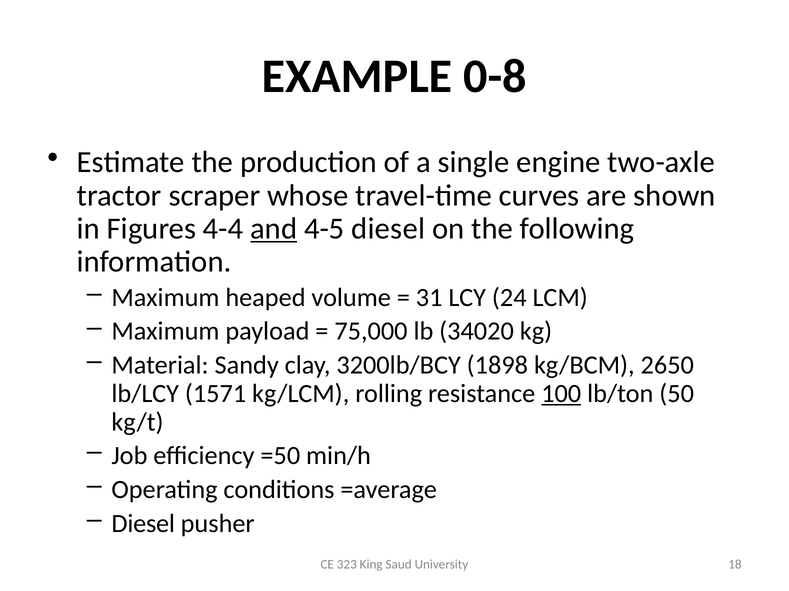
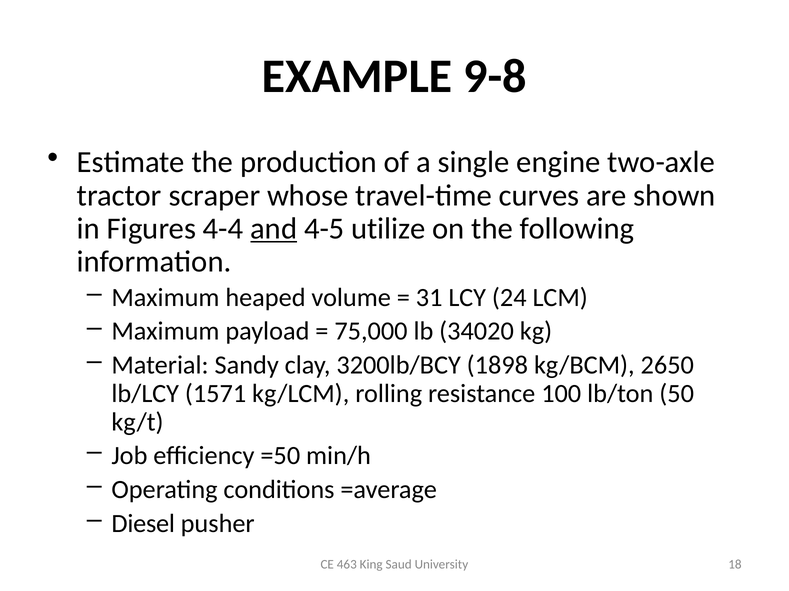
0-8: 0-8 -> 9-8 (495, 76)
4-5 diesel: diesel -> utilize (388, 229)
100 underline: present -> none (561, 394)
323: 323 -> 463 (347, 565)
